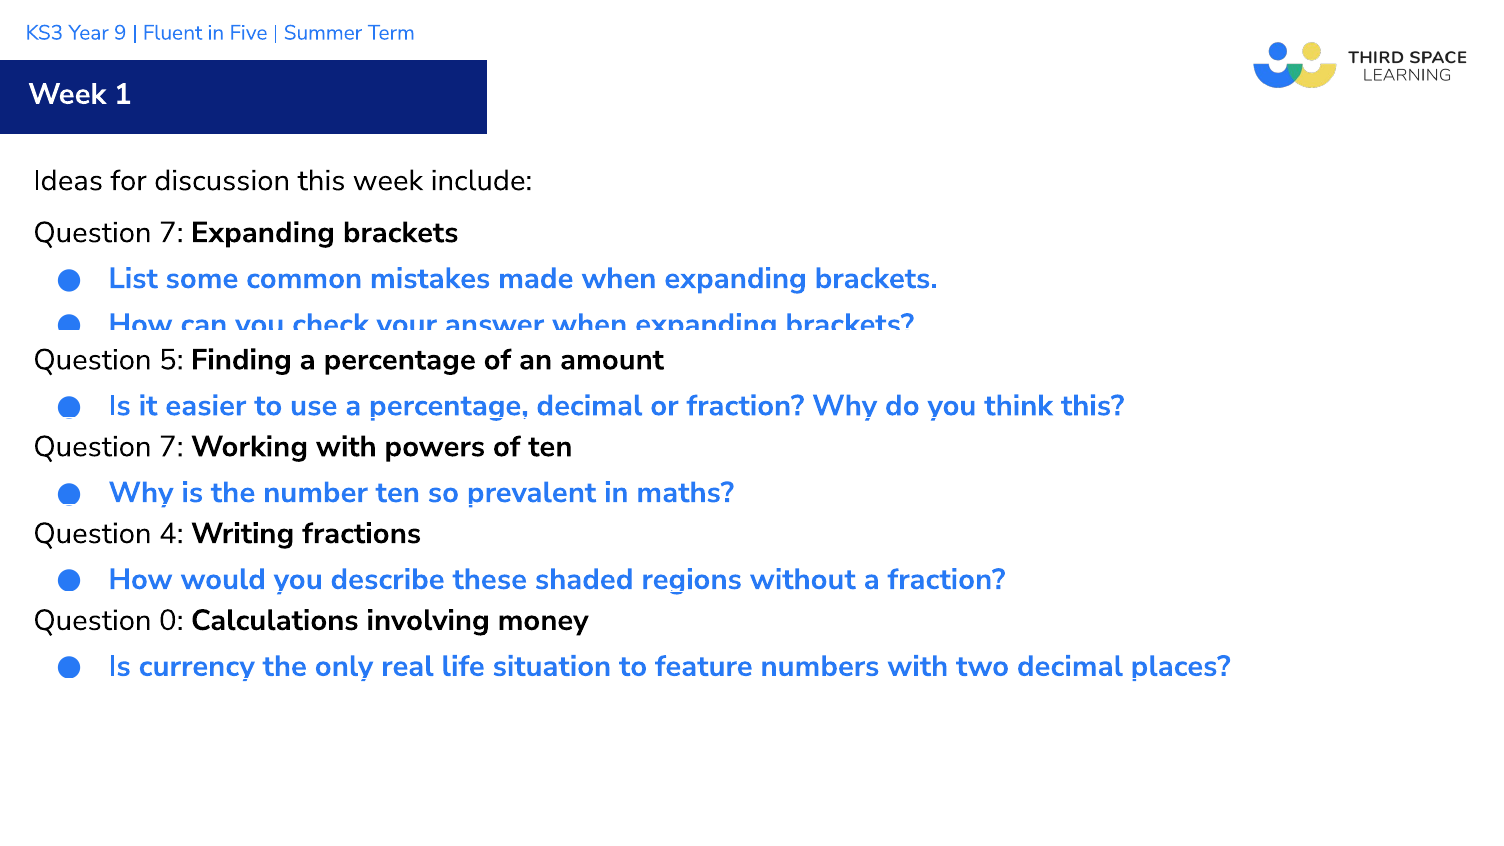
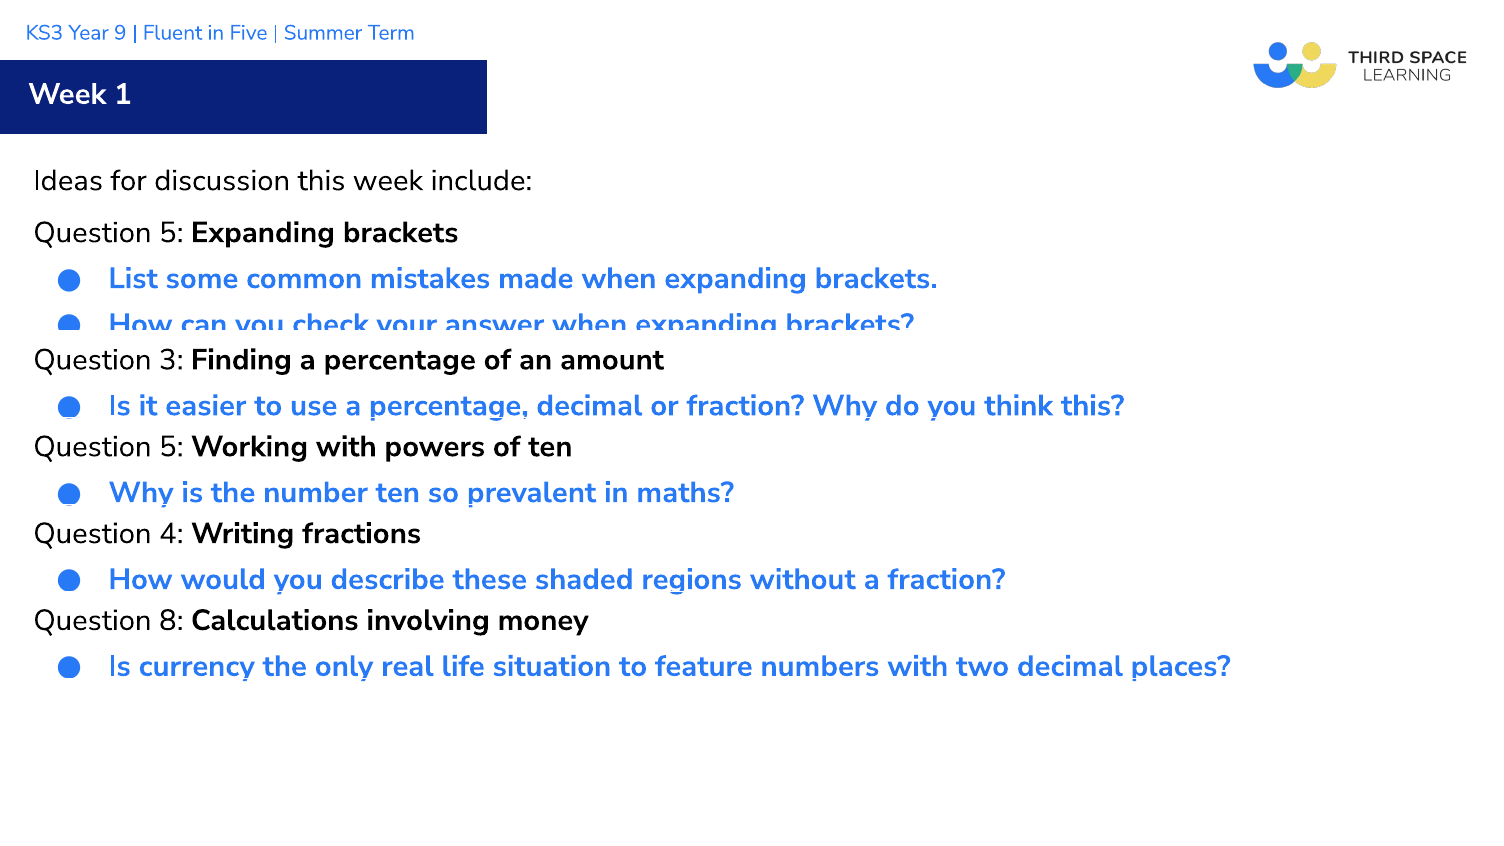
7: 7 -> 5 (171, 233)
5: 5 -> 3 (171, 360)
7: 7 -> 5 (171, 447)
0: 0 -> 8 (171, 620)
